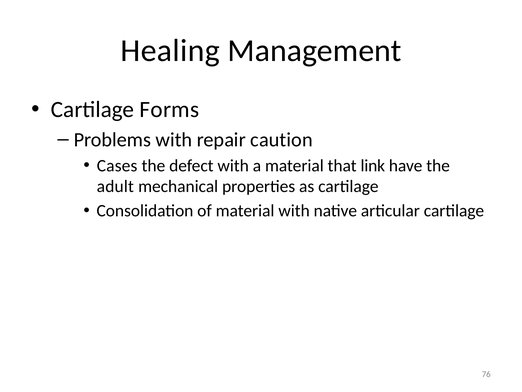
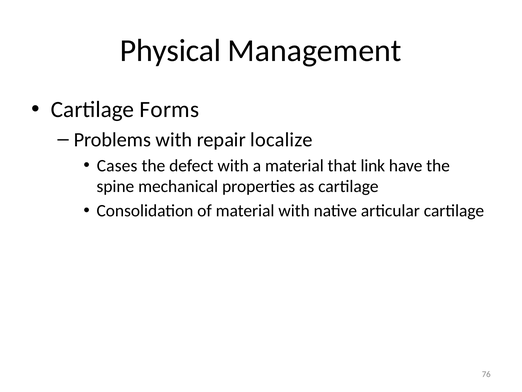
Healing: Healing -> Physical (171, 51)
caution: caution -> localize (282, 139)
adult: adult -> spine (115, 186)
